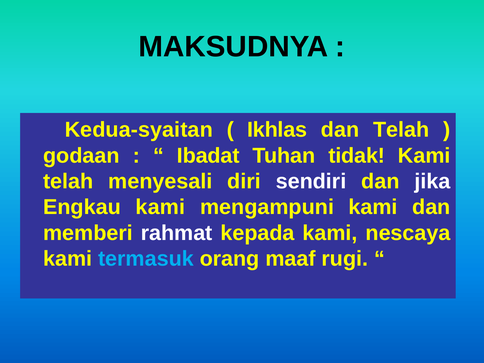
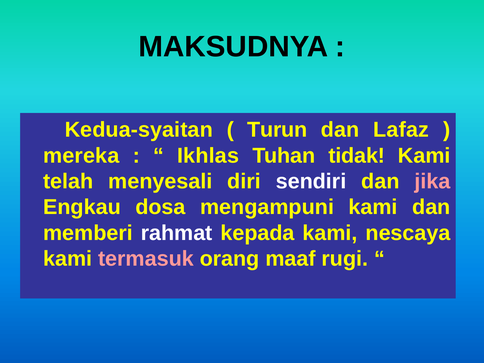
Ikhlas: Ikhlas -> Turun (277, 130)
dan Telah: Telah -> Lafaz (401, 130)
godaan: godaan -> mereka (81, 156)
Ibadat: Ibadat -> Ikhlas (208, 156)
jika colour: white -> pink (432, 181)
Engkau kami: kami -> dosa (160, 207)
termasuk colour: light blue -> pink (146, 259)
